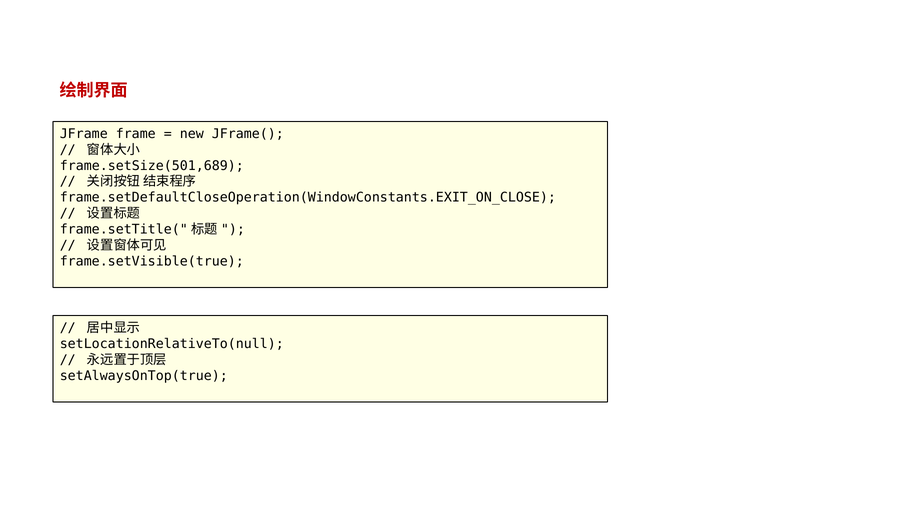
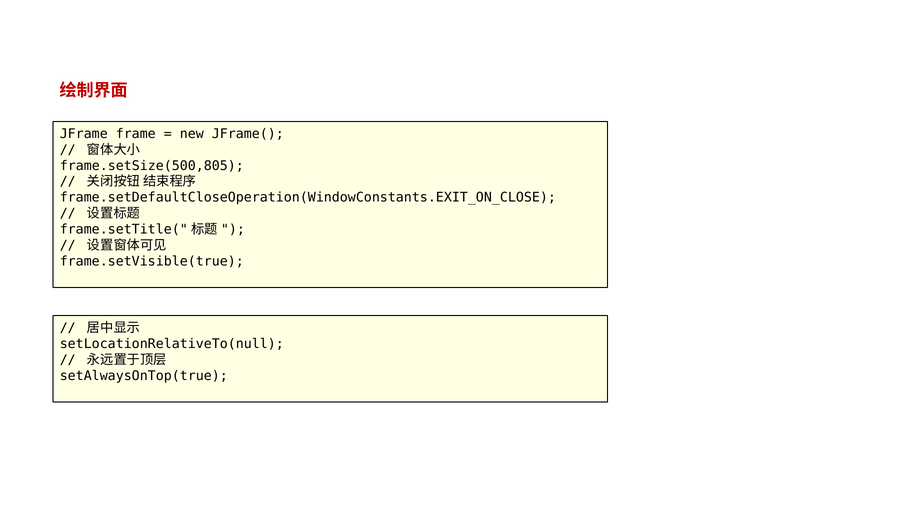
frame.setSize(501,689: frame.setSize(501,689 -> frame.setSize(500,805 (152, 166)
